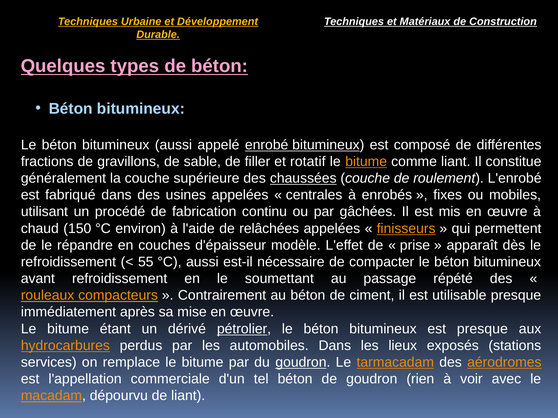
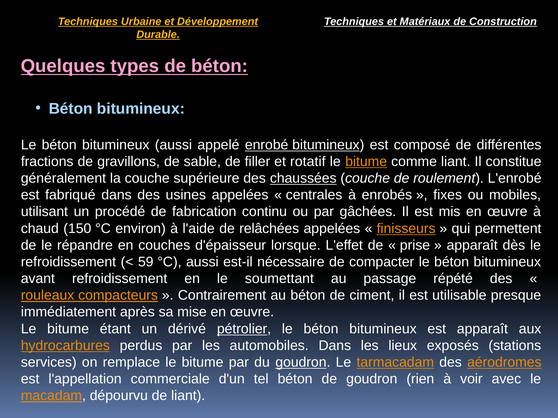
modèle: modèle -> lorsque (296, 245)
55: 55 -> 59 (146, 262)
est presque: presque -> apparaît (482, 329)
